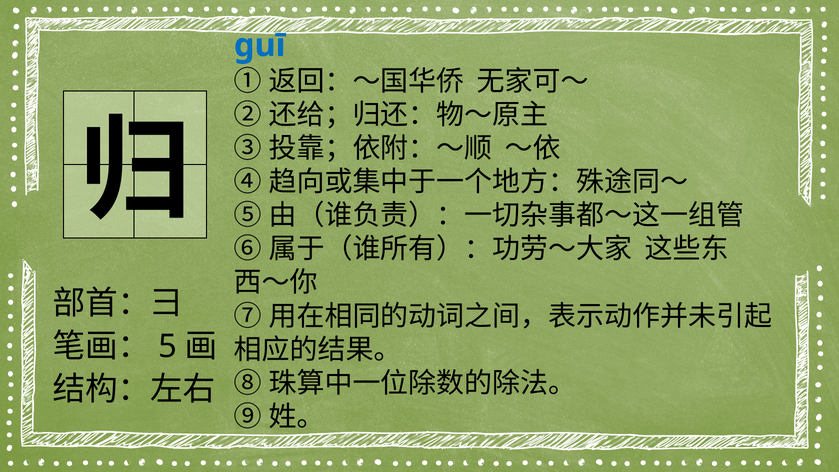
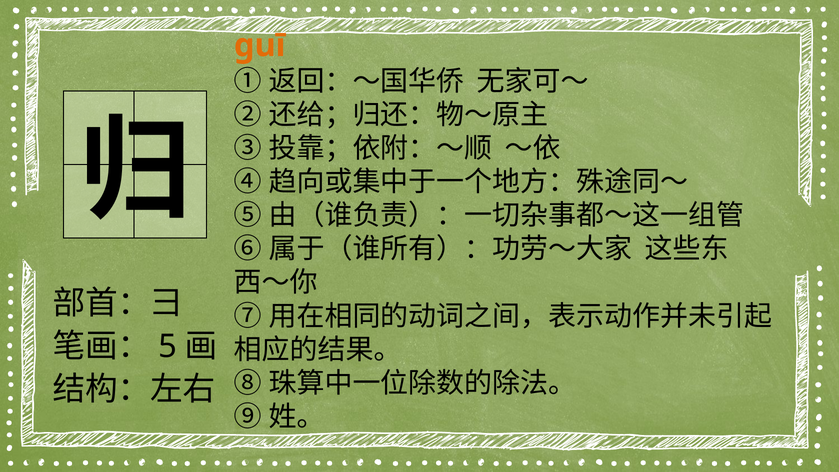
guī colour: blue -> orange (260, 45)
